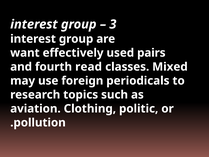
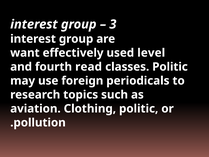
pairs: pairs -> level (151, 53)
classes Mixed: Mixed -> Politic (170, 67)
